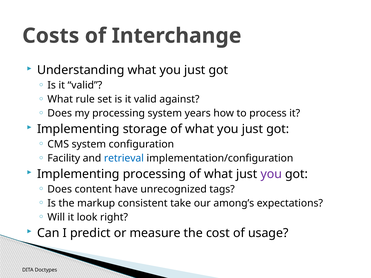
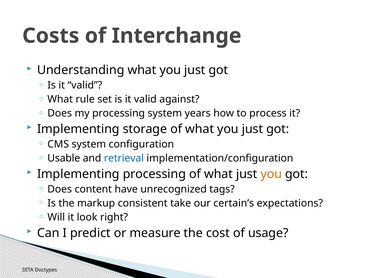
Facility: Facility -> Usable (64, 158)
you colour: purple -> orange (271, 174)
among’s: among’s -> certain’s (234, 203)
